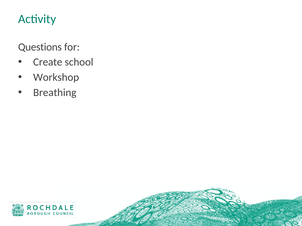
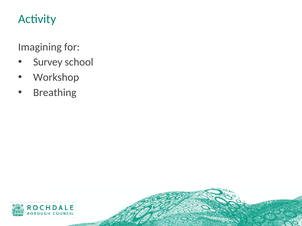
Questions: Questions -> Imagining (40, 47)
Create: Create -> Survey (48, 62)
